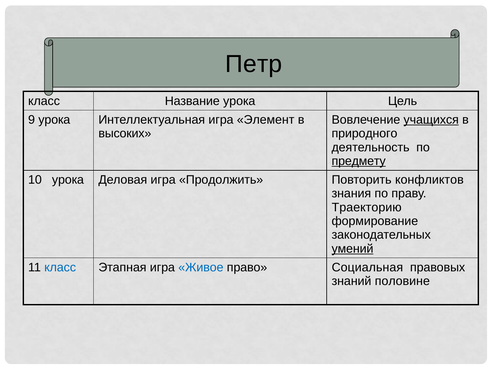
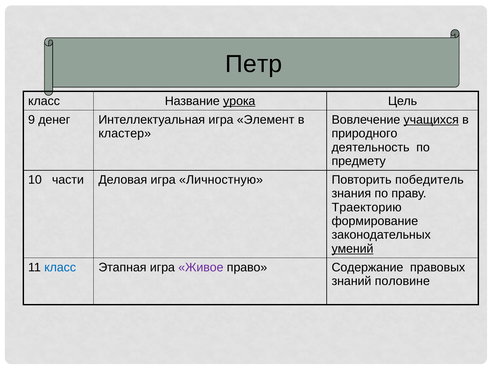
урока underline: none -> present (239, 101)
9 урока: урока -> денег (54, 120)
высоких: высоких -> кластер (125, 134)
предмету underline: present -> none (359, 161)
10 урока: урока -> части (68, 180)
Продолжить: Продолжить -> Личностную (221, 180)
конфликтов: конфликтов -> победитель (429, 180)
Живое colour: blue -> purple (201, 267)
Социальная: Социальная -> Содержание (367, 267)
